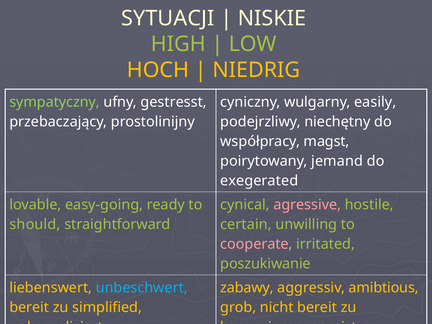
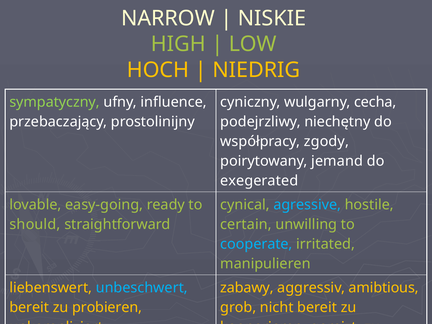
SYTUACJI: SYTUACJI -> NARROW (168, 18)
gestresst: gestresst -> influence (174, 102)
easily: easily -> cecha (375, 102)
magst: magst -> zgody (326, 141)
agressive colour: pink -> light blue (307, 205)
cooperate colour: pink -> light blue (256, 244)
poszukiwanie: poszukiwanie -> manipulieren (265, 264)
simplified: simplified -> probieren (107, 307)
